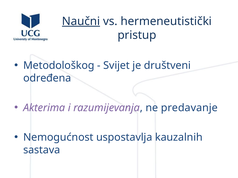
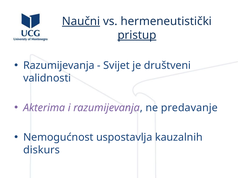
pristup underline: none -> present (137, 35)
Metodološkog: Metodološkog -> Razumijevanja (59, 66)
određena: određena -> validnosti (47, 78)
sastava: sastava -> diskurs (42, 150)
